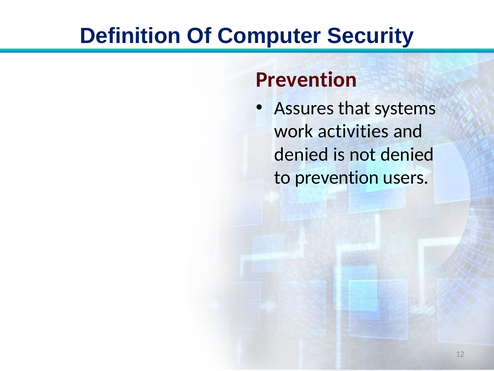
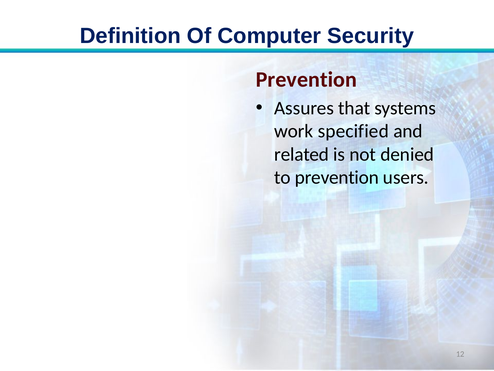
activities: activities -> specified (353, 131)
denied: denied -> related (302, 154)
